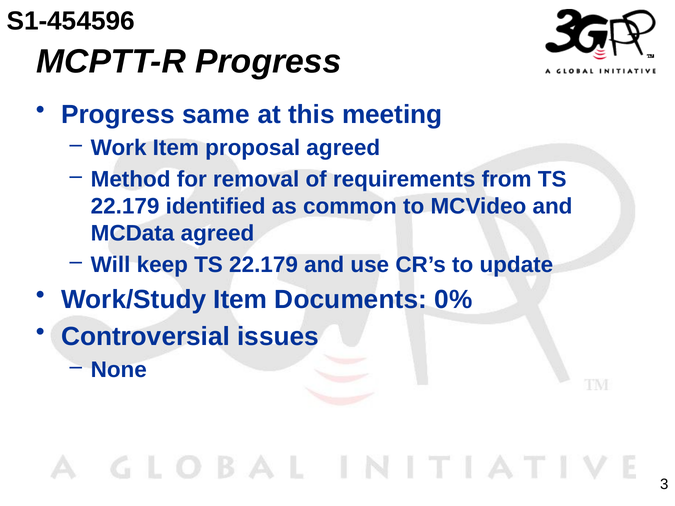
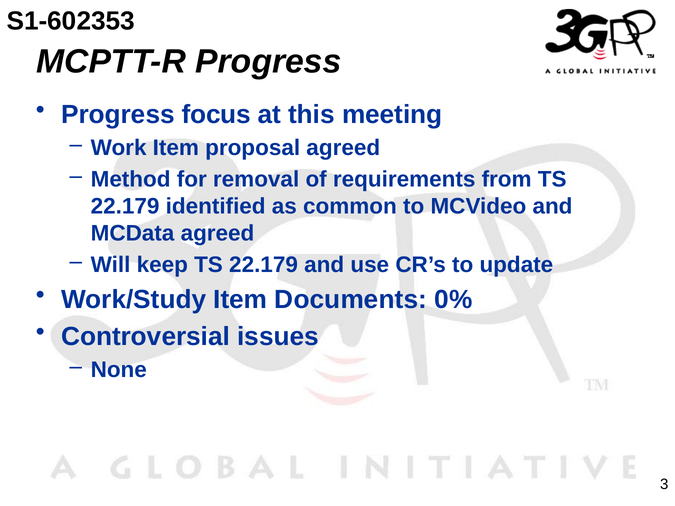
S1-454596: S1-454596 -> S1-602353 (71, 21)
same: same -> focus (216, 114)
